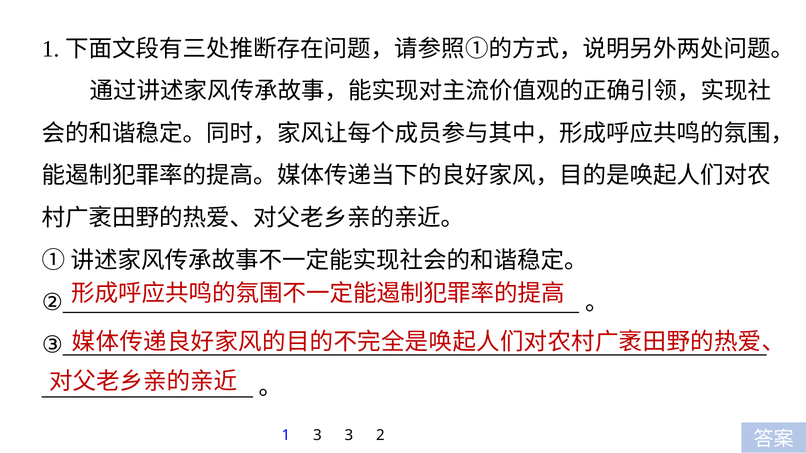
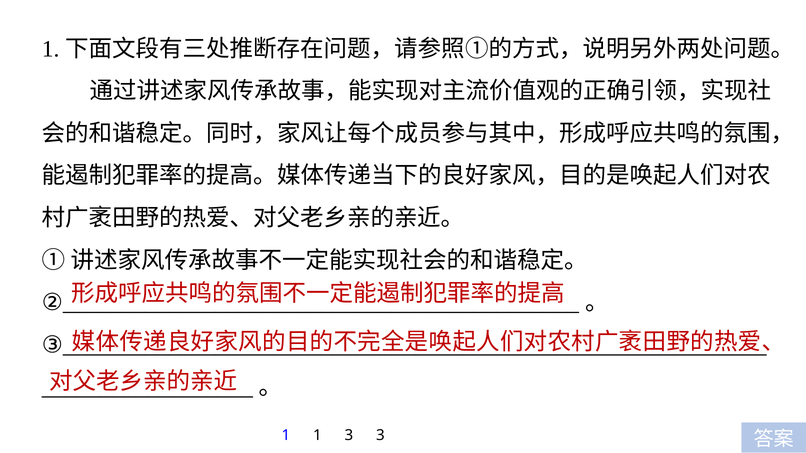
1 3: 3 -> 1 (317, 436)
3 2: 2 -> 3 (380, 436)
